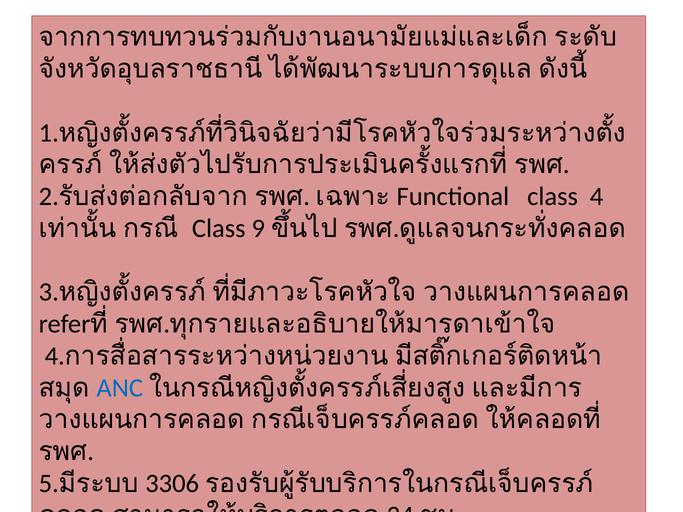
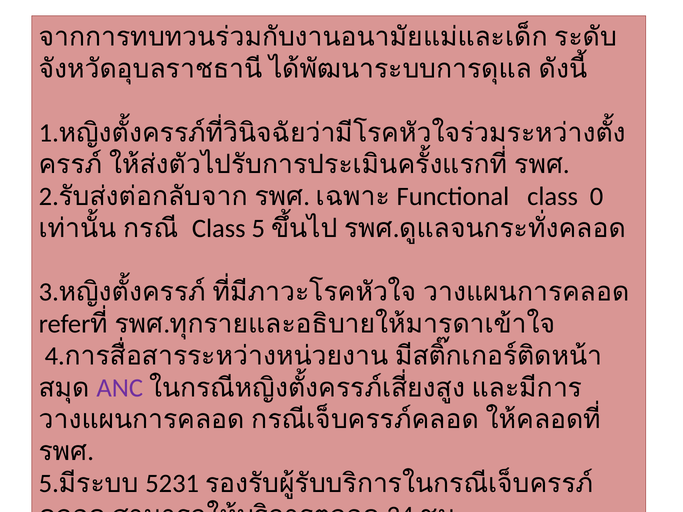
class 4: 4 -> 0 (597, 197)
Class 9: 9 -> 5 (258, 228)
ANC colour: blue -> purple (120, 388)
3306: 3306 -> 5231 (172, 484)
